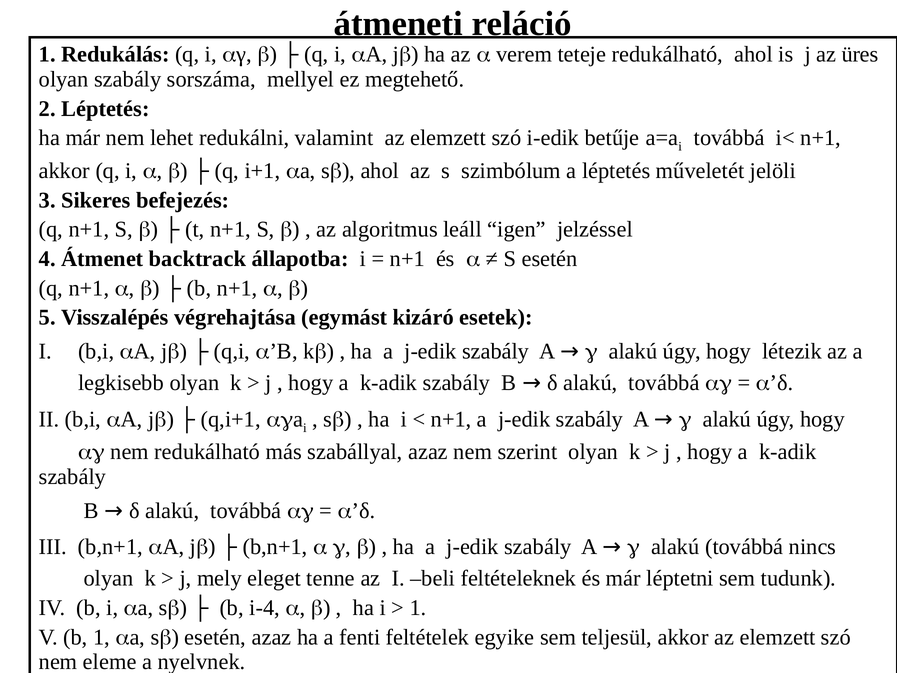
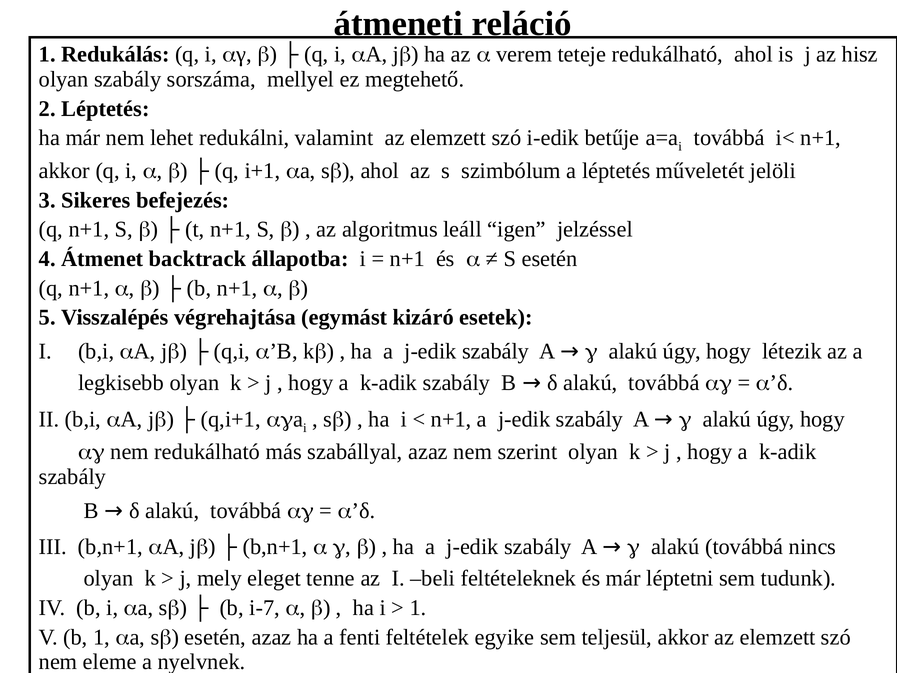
üres: üres -> hisz (860, 54)
i-4: i-4 -> i-7 (265, 608)
